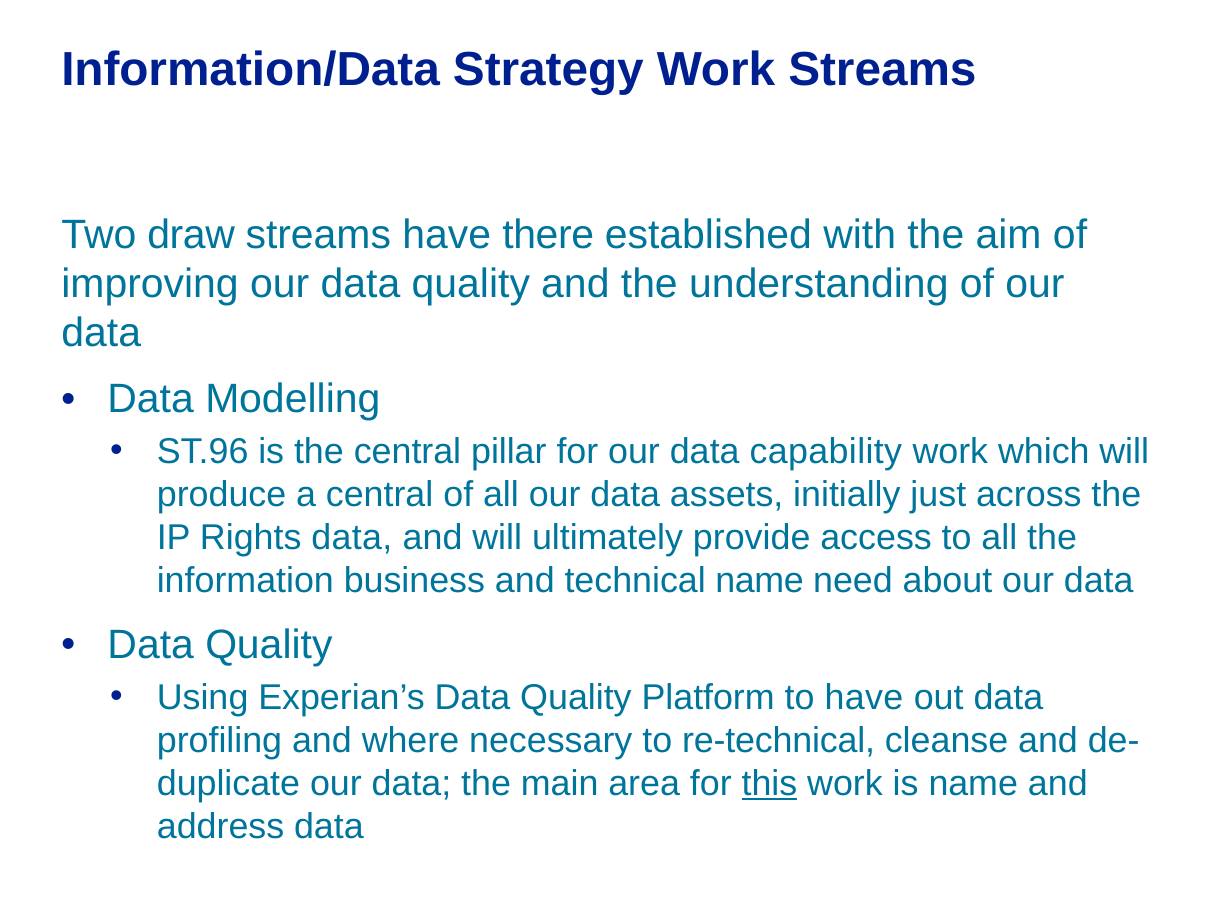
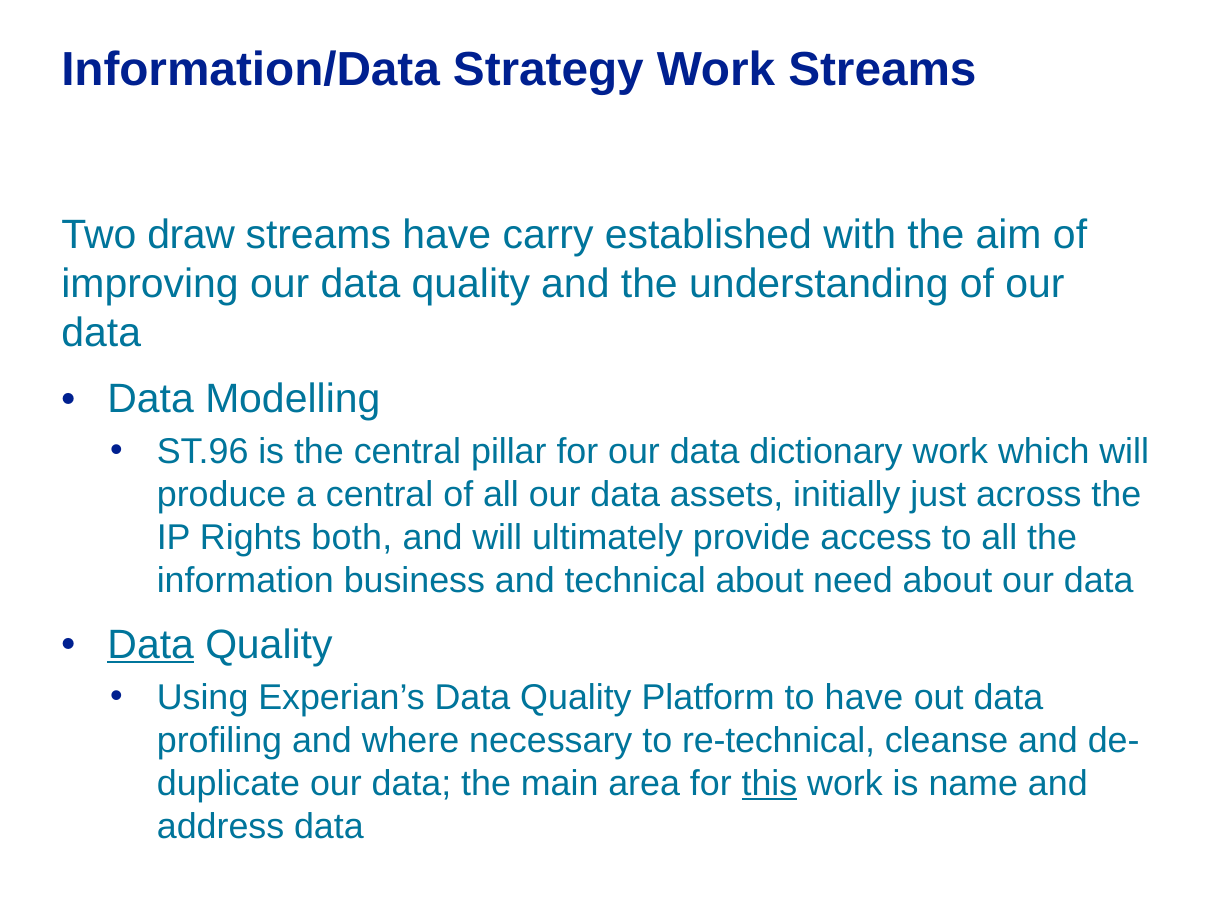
there: there -> carry (548, 235)
capability: capability -> dictionary (826, 452)
Rights data: data -> both (352, 538)
technical name: name -> about (760, 581)
Data underline: none -> present (151, 645)
